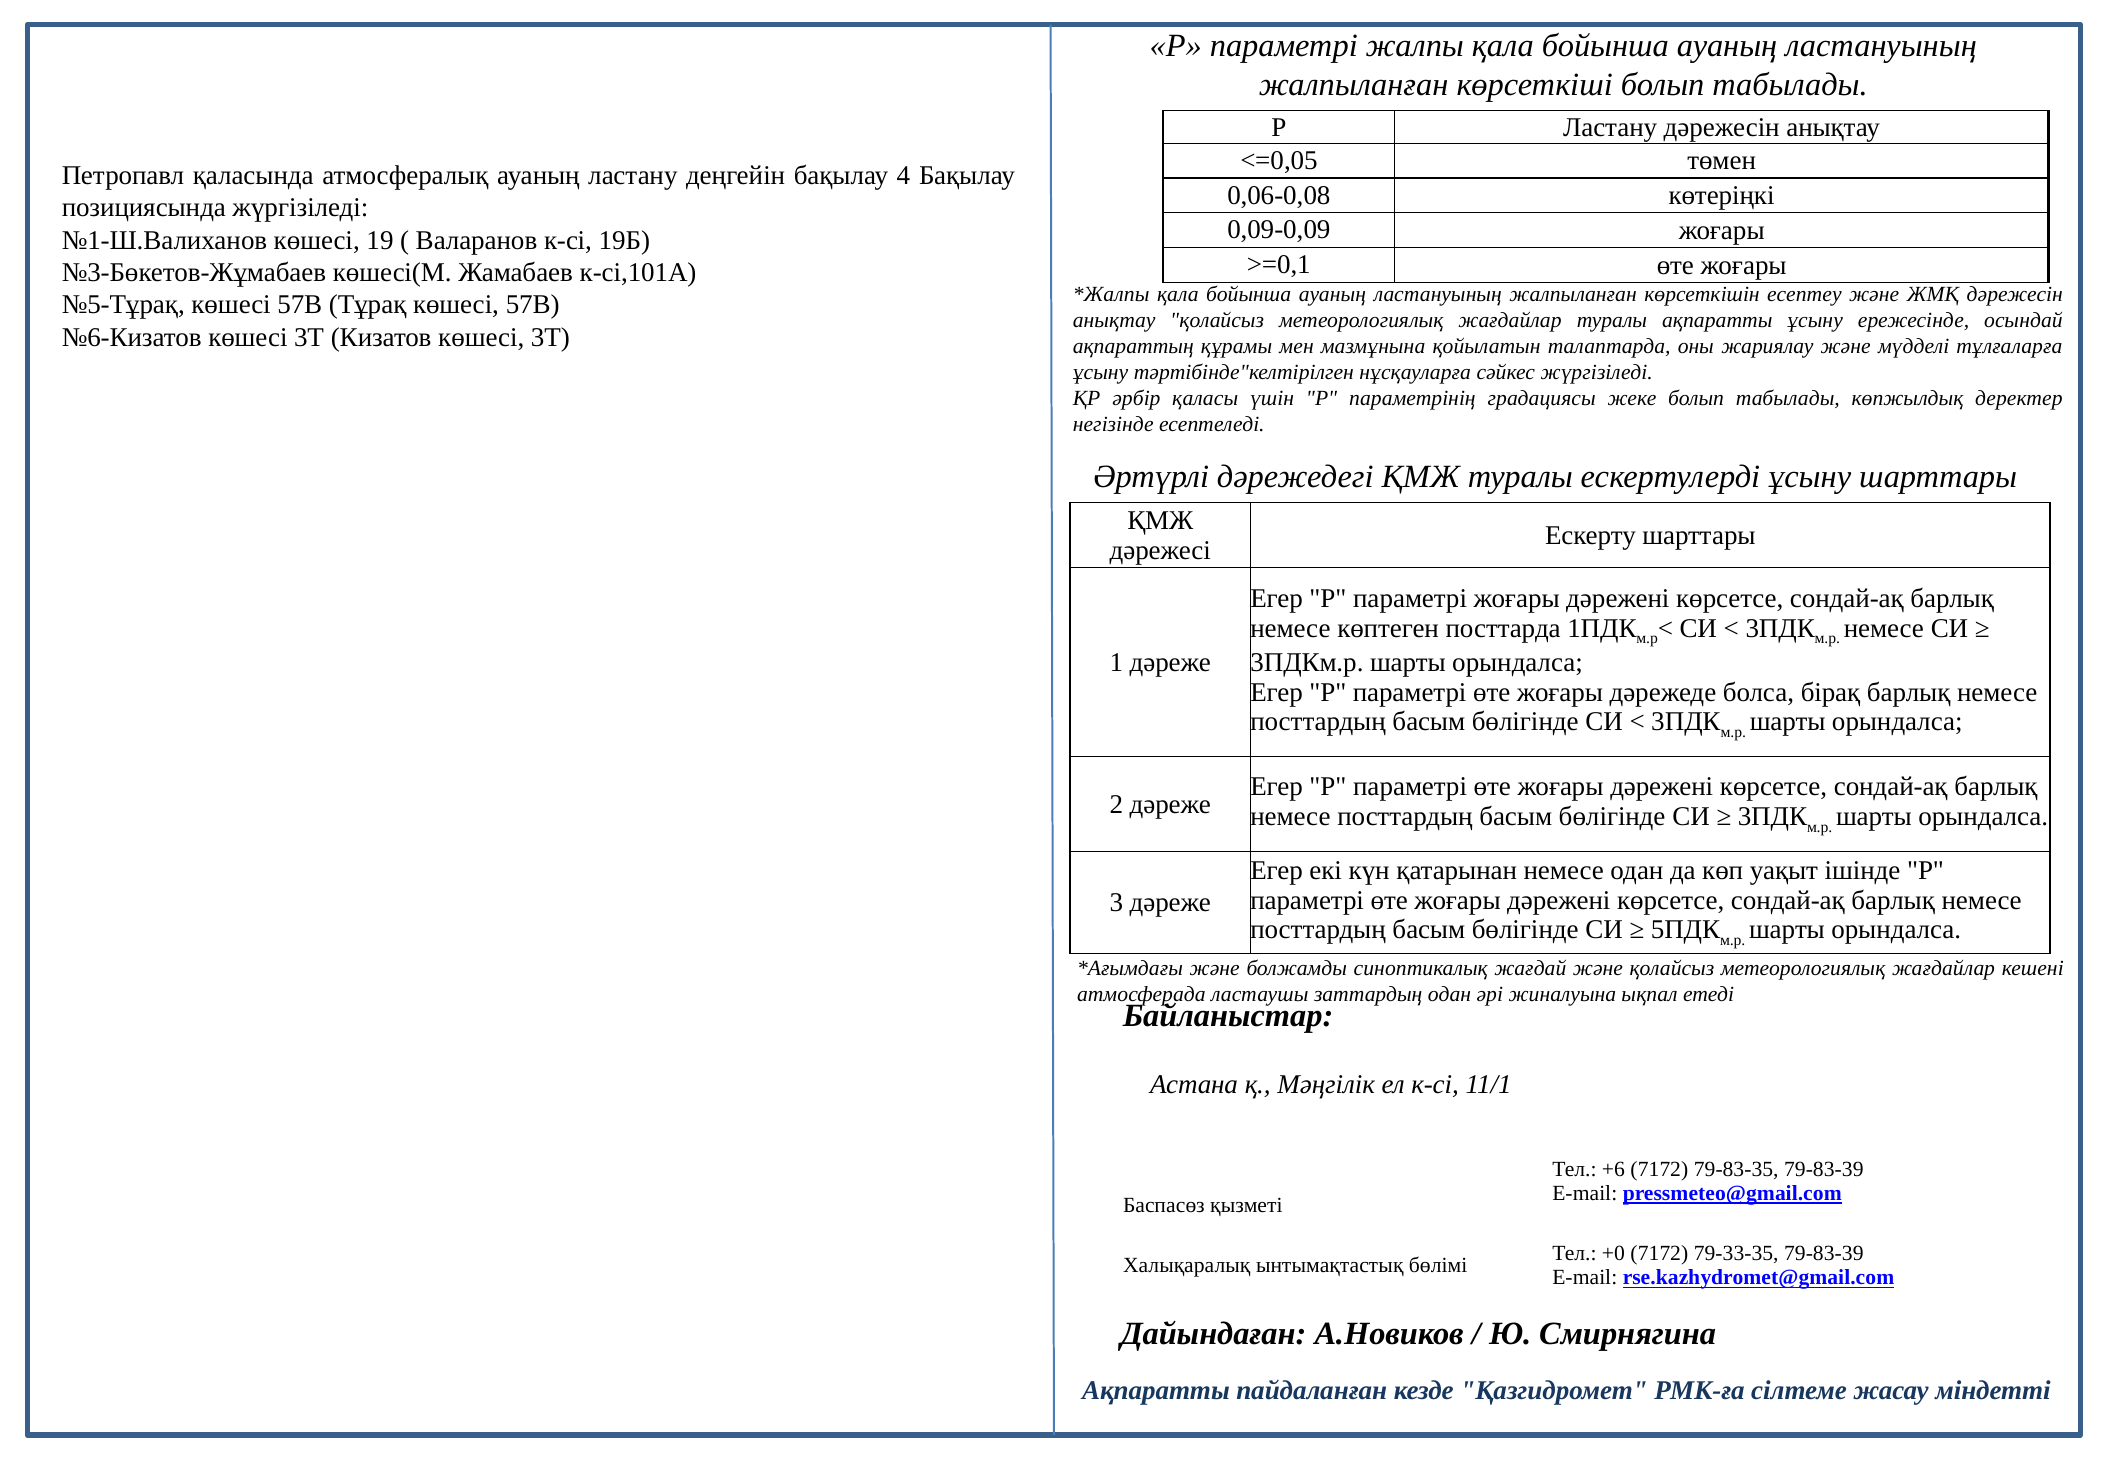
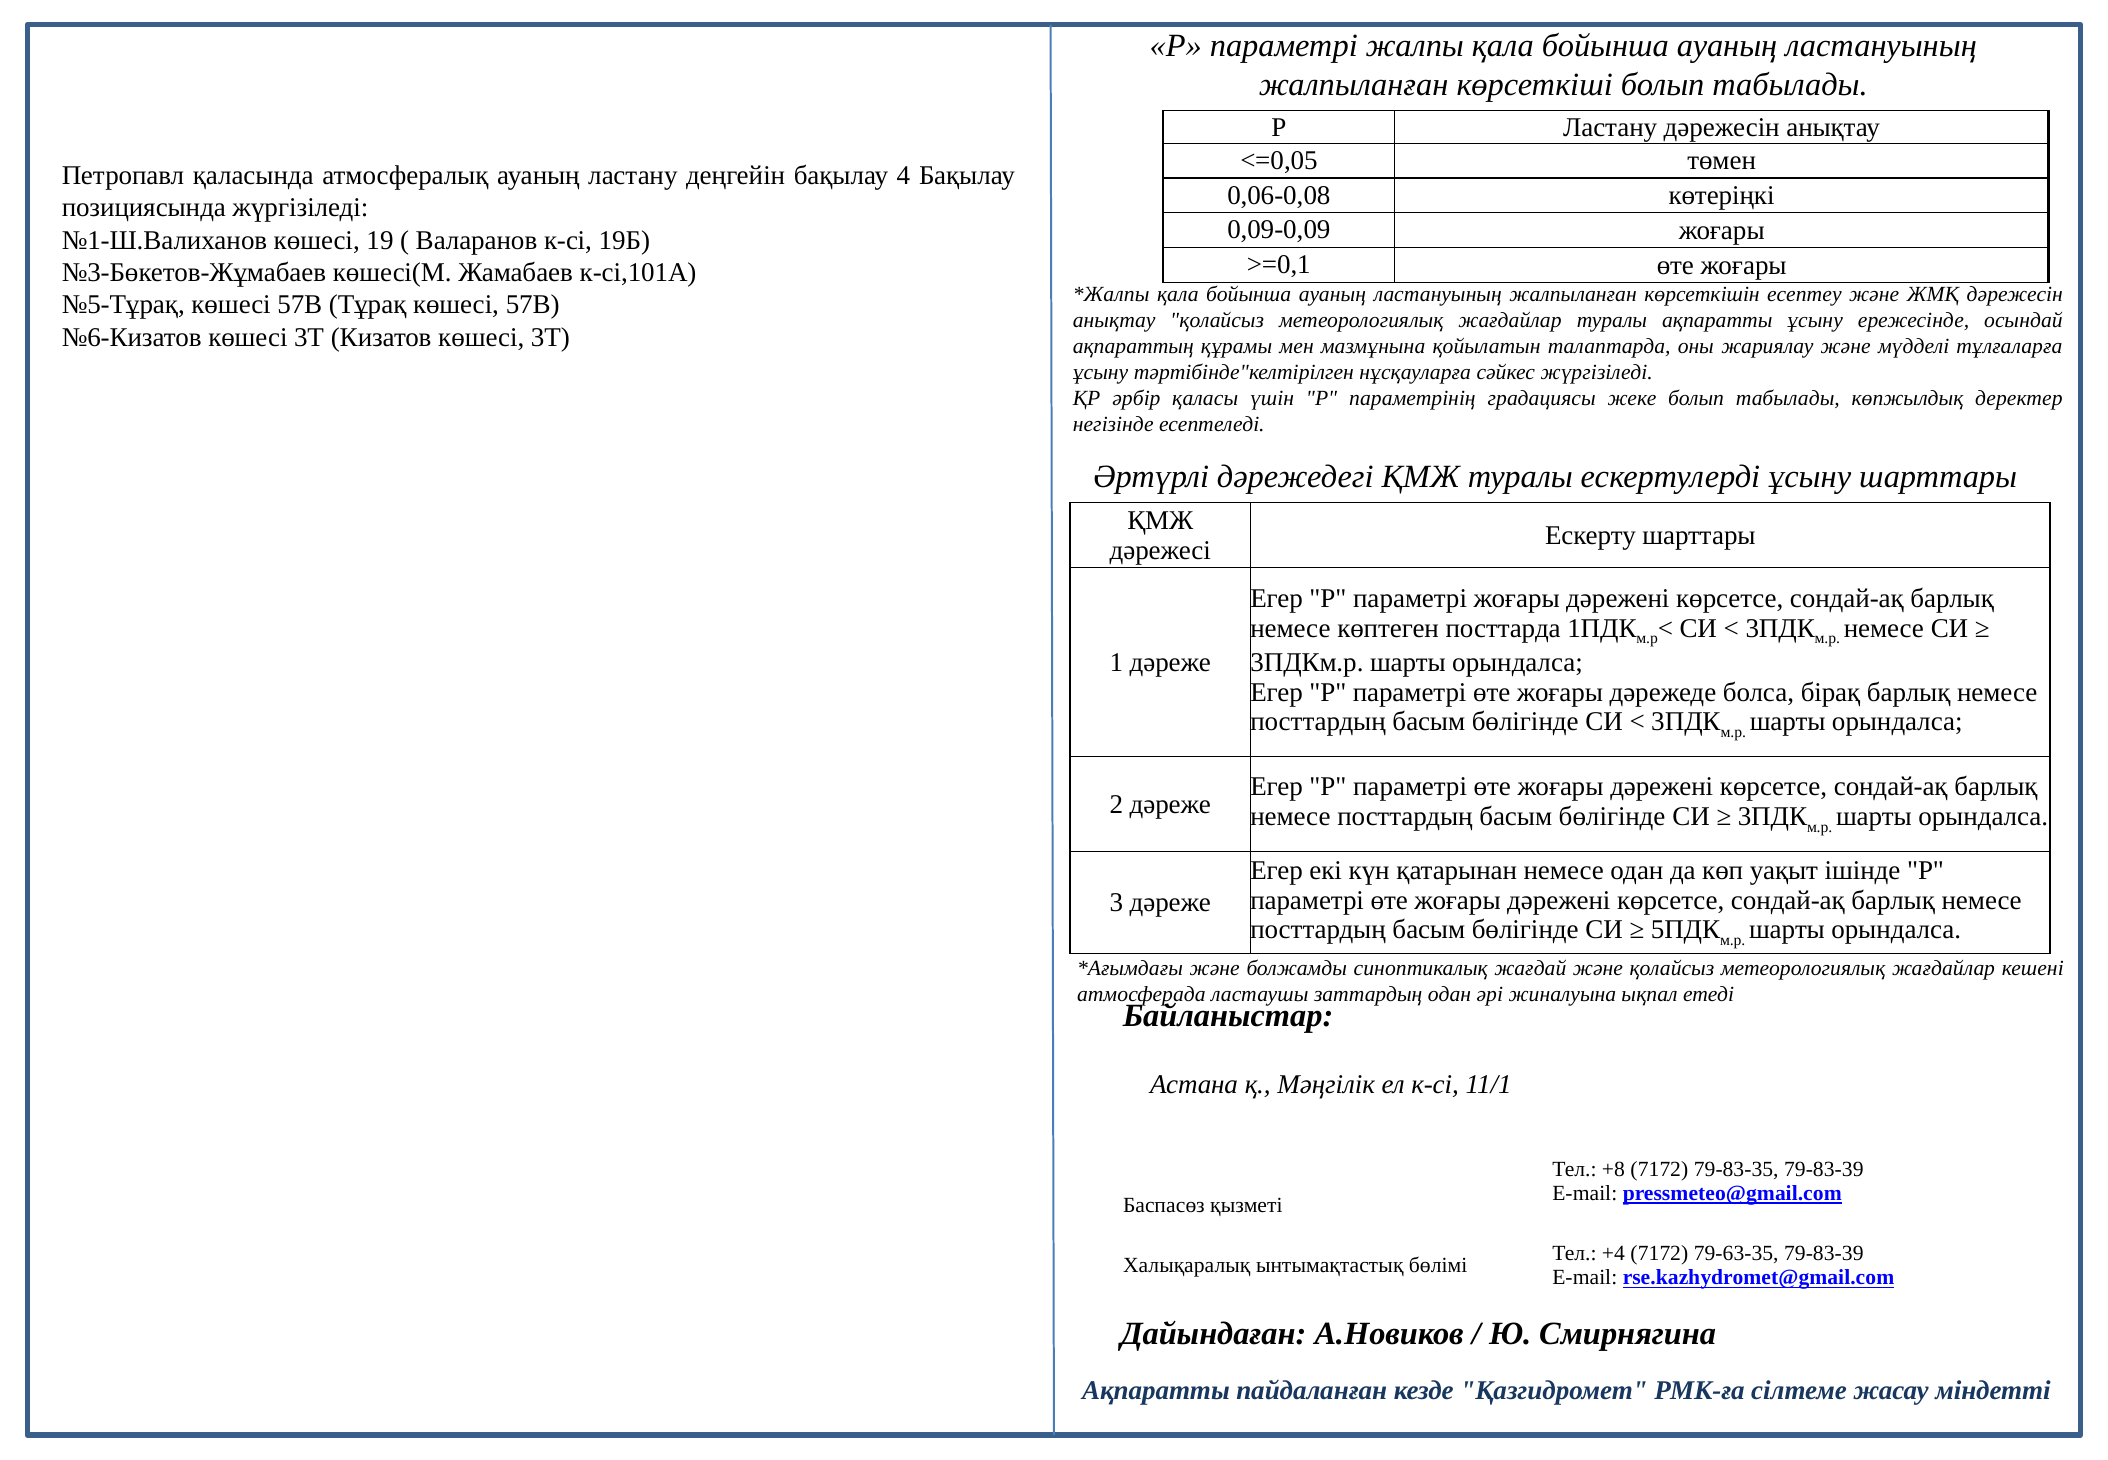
+6: +6 -> +8 (1613, 1169)
+0: +0 -> +4 (1613, 1253)
79-33-35: 79-33-35 -> 79-63-35 (1736, 1253)
